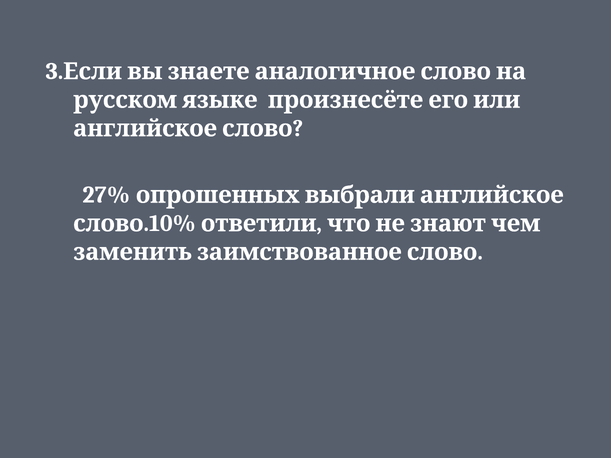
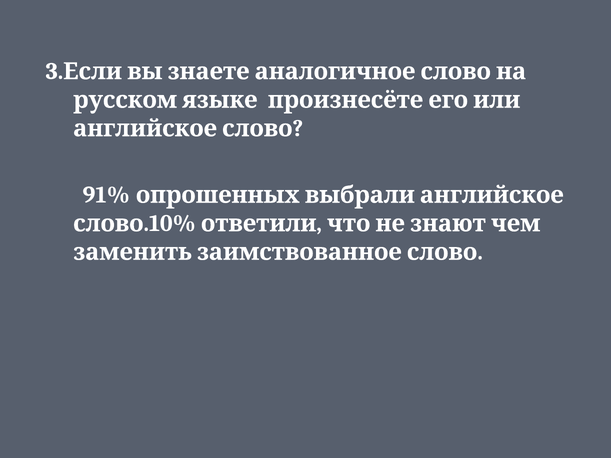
27%: 27% -> 91% (106, 195)
